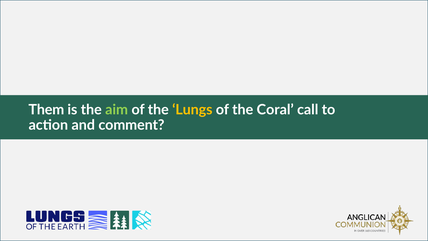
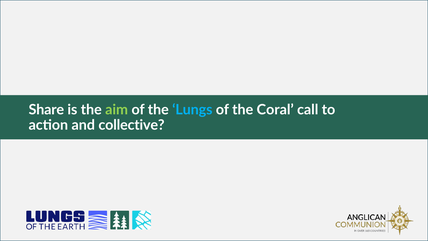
Them: Them -> Share (46, 110)
Lungs colour: yellow -> light blue (192, 110)
comment: comment -> collective (131, 125)
